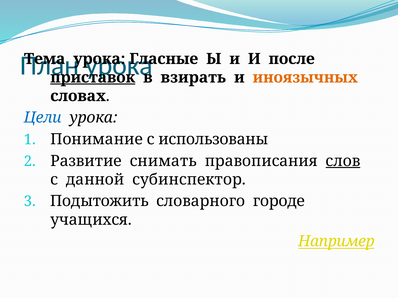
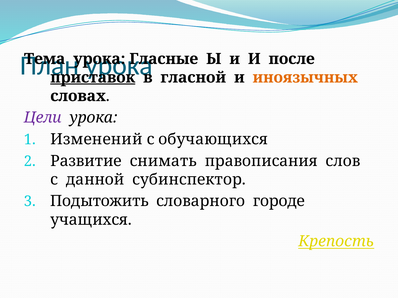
взирать: взирать -> гласной (193, 78)
Цели colour: blue -> purple (43, 118)
Понимание: Понимание -> Изменений (96, 140)
использованы: использованы -> обучающихся (213, 140)
слов underline: present -> none (343, 161)
Например: Например -> Крепость (336, 242)
